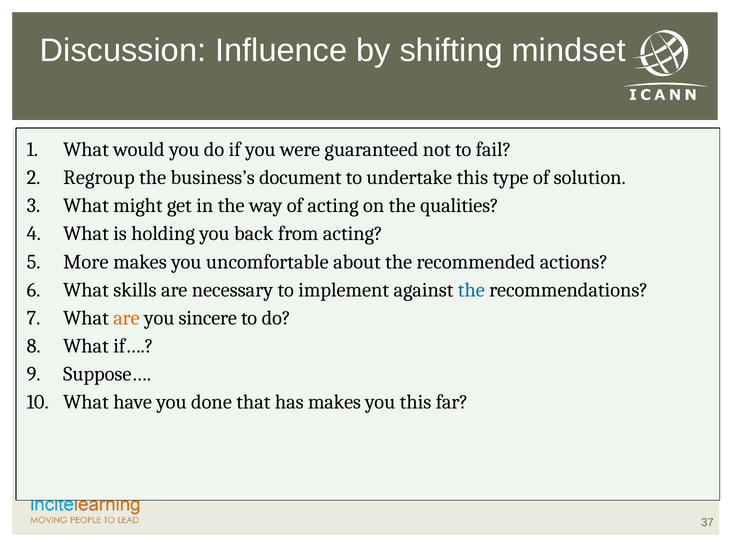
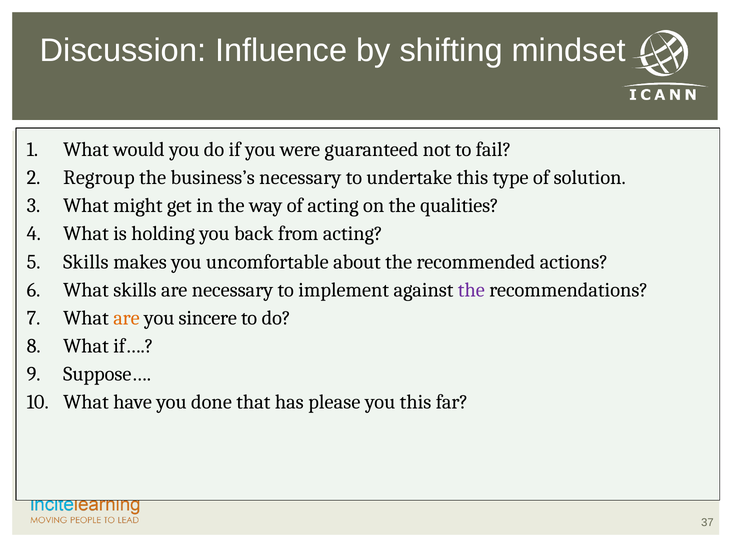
business’s document: document -> necessary (300, 178)
More: More -> Skills (86, 262)
the colour: blue -> purple (471, 290)
has makes: makes -> please (334, 402)
